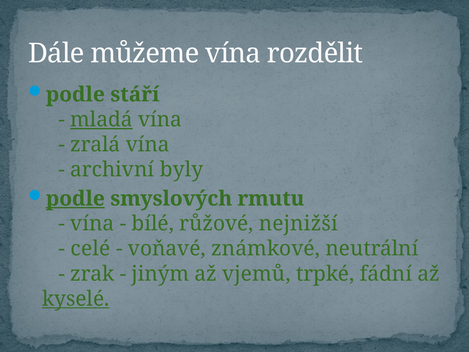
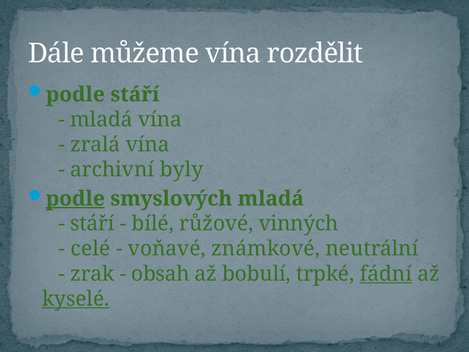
mladá underline: present -> none (101, 119)
smyslových rmutu: rmutu -> mladá (271, 199)
vína: vína -> stáří (92, 224)
nejnižší: nejnižší -> vinných (299, 224)
jiným: jiným -> obsah (160, 274)
vjemů: vjemů -> bobulí (257, 274)
fádní underline: none -> present (386, 274)
